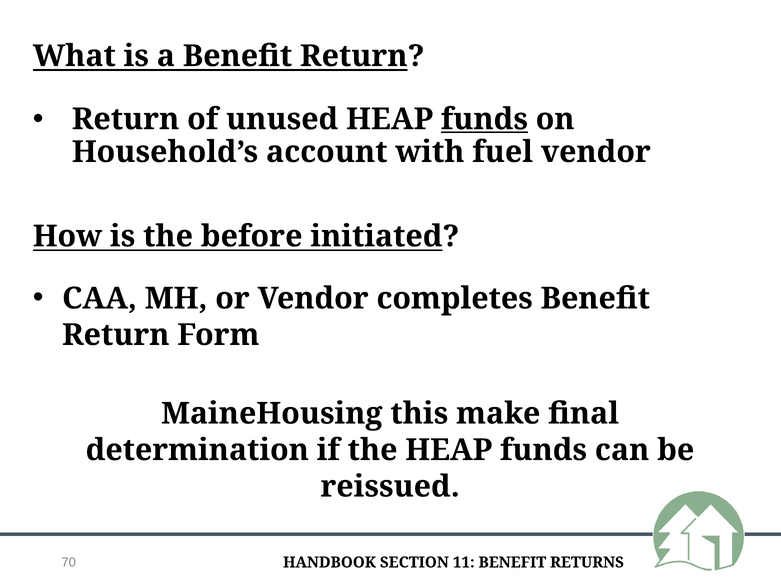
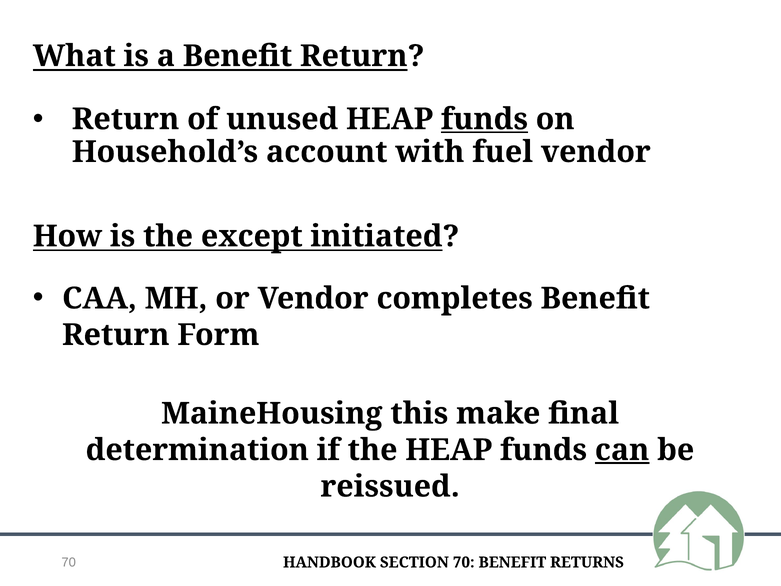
before: before -> except (252, 236)
can underline: none -> present (622, 450)
SECTION 11: 11 -> 70 (464, 562)
